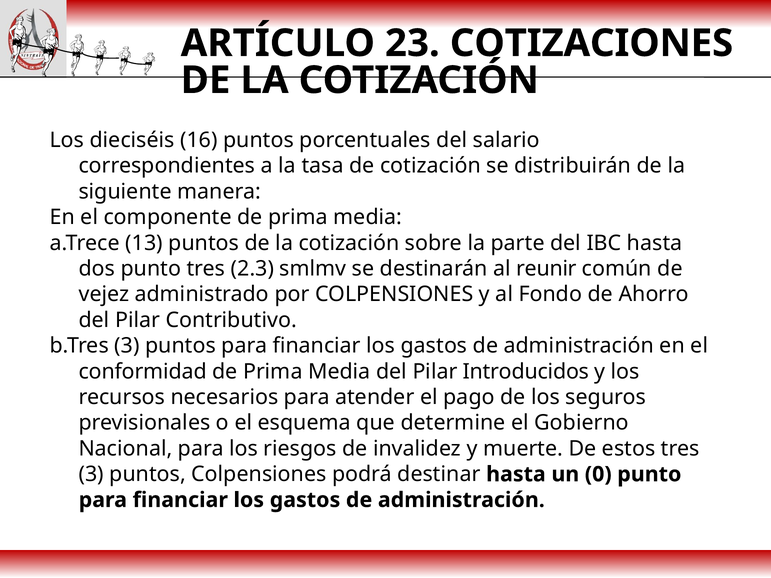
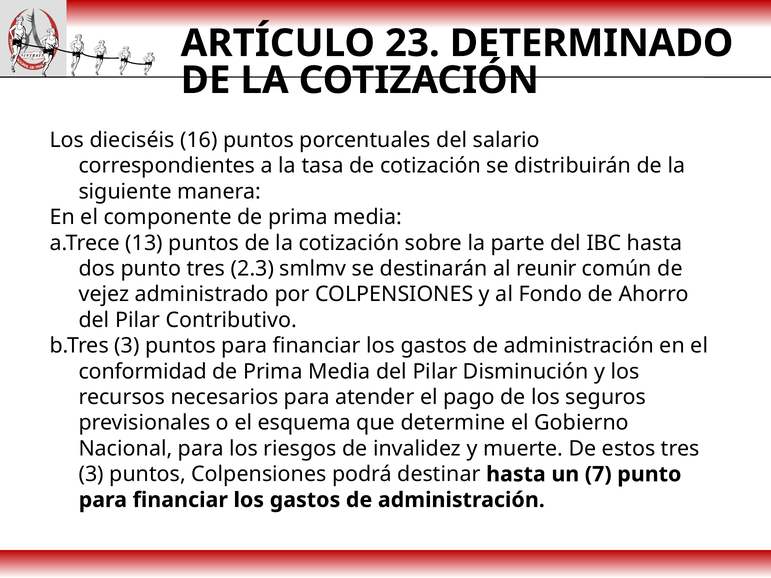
COTIZACIONES: COTIZACIONES -> DETERMINADO (592, 43)
Introducidos: Introducidos -> Disminución (526, 372)
0: 0 -> 7 (598, 474)
